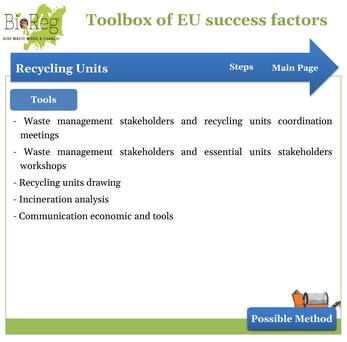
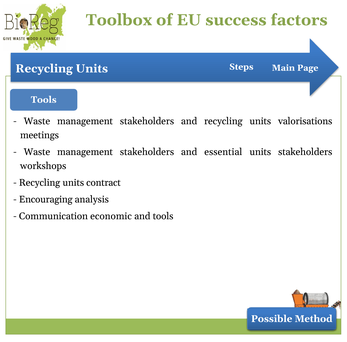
coordination: coordination -> valorisations (305, 121)
drawing: drawing -> contract (104, 182)
Incineration: Incineration -> Encouraging (46, 199)
